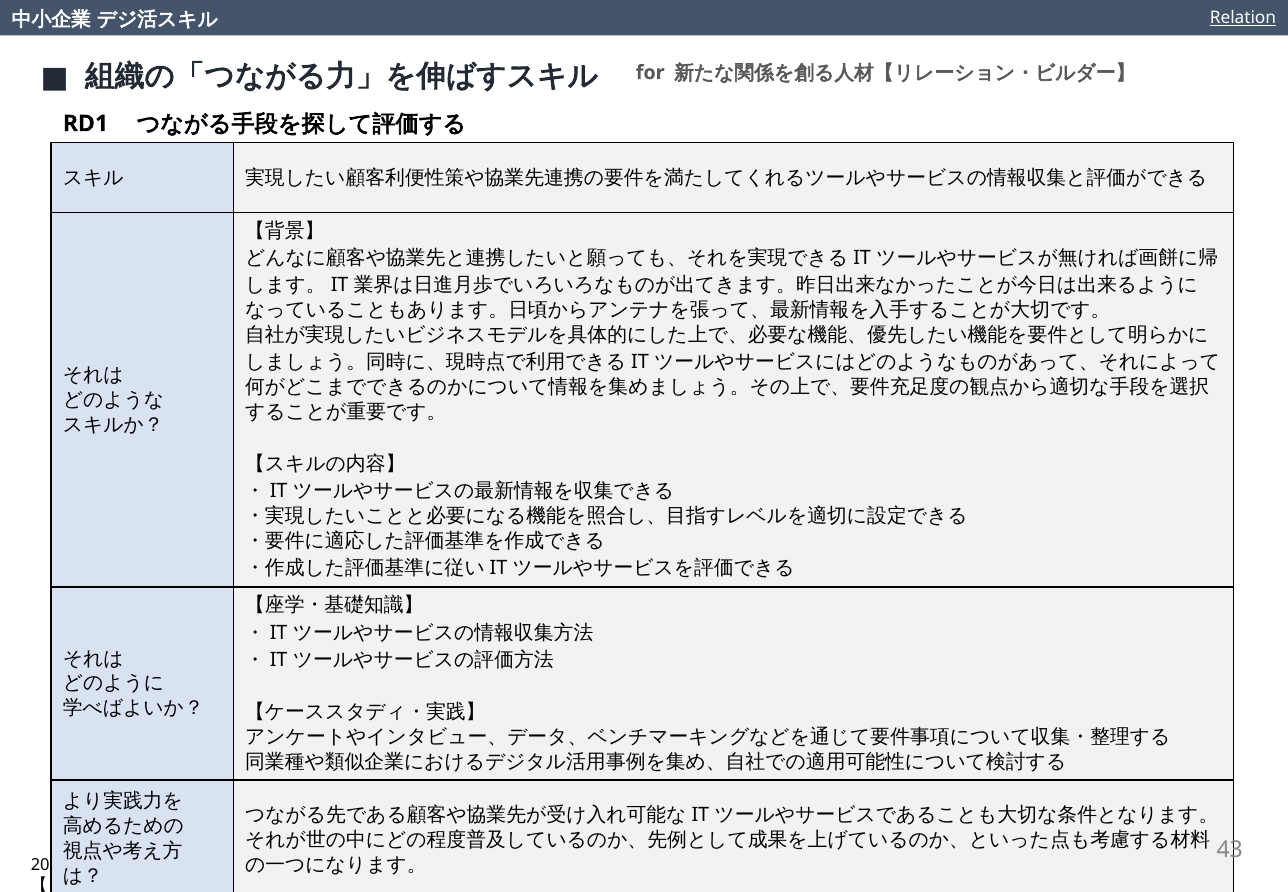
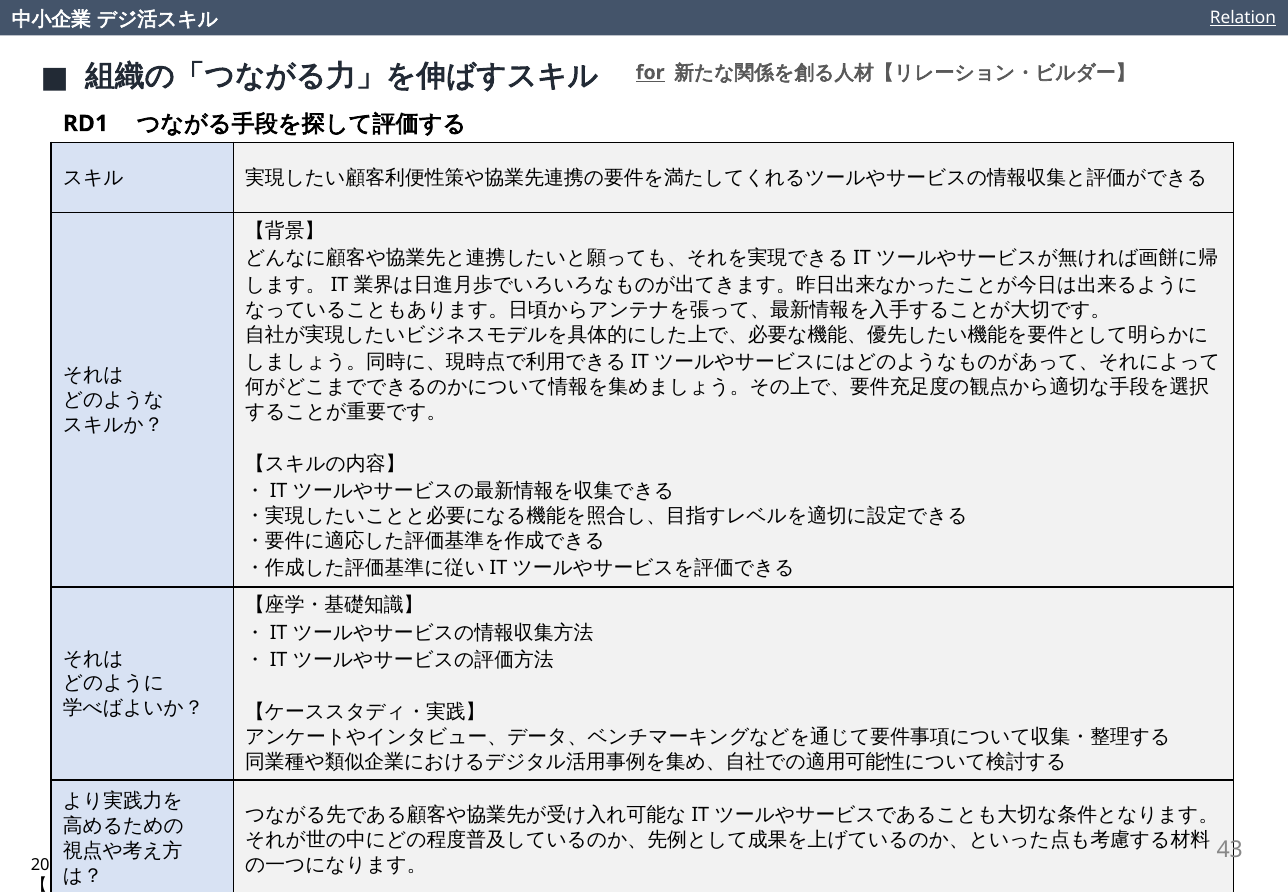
for underline: none -> present (650, 73)
